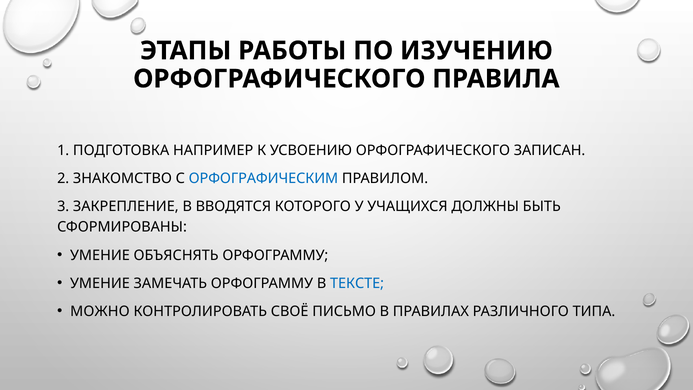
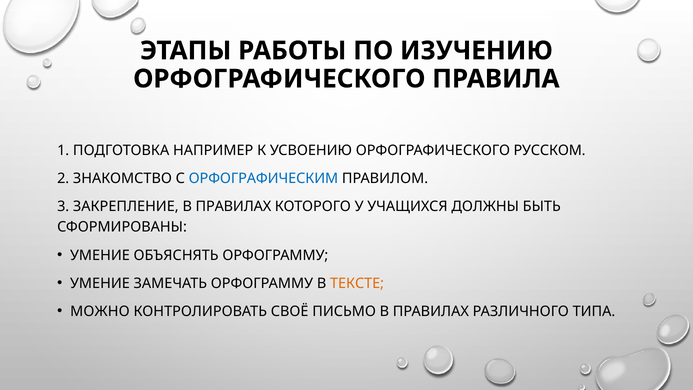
ЗАПИСАН: ЗАПИСАН -> РУССКОМ (550, 150)
ЗАКРЕПЛЕНИЕ В ВВОДЯТСЯ: ВВОДЯТСЯ -> ПРАВИЛАХ (233, 206)
ТЕКСТЕ colour: blue -> orange (357, 283)
